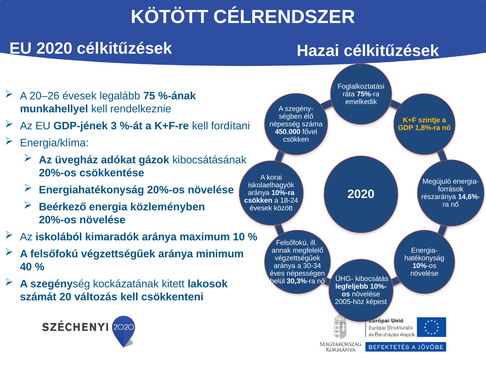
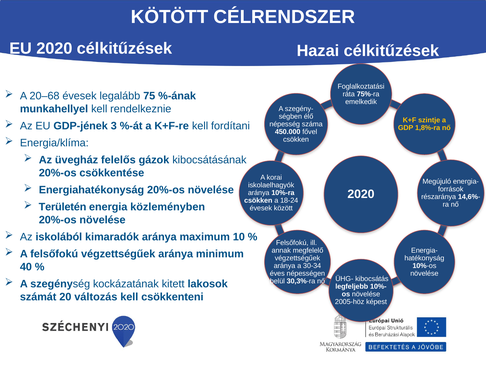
20–26: 20–26 -> 20–68 (45, 96)
adókat: adókat -> felelős (118, 160)
Beérkező: Beérkező -> Területén (63, 207)
